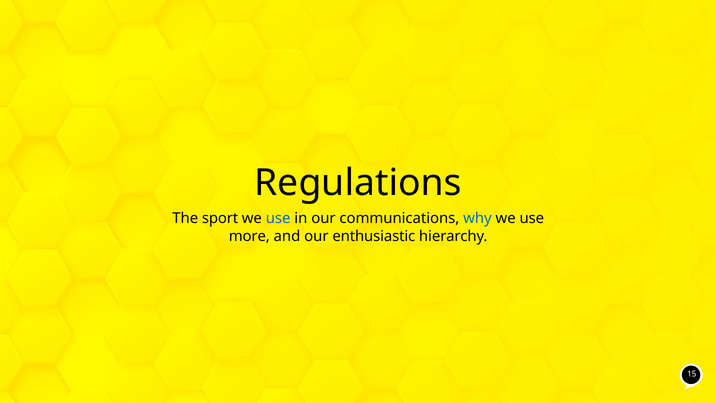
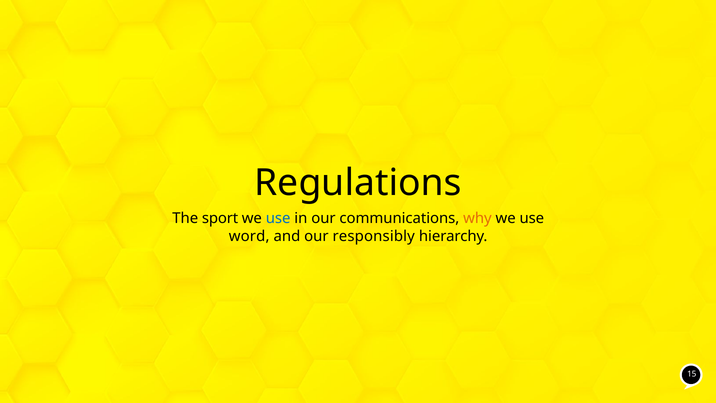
why colour: blue -> orange (477, 218)
more: more -> word (249, 236)
enthusiastic: enthusiastic -> responsibly (374, 236)
